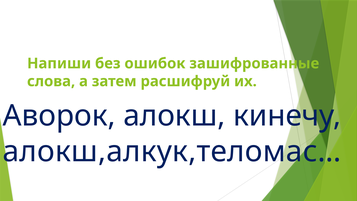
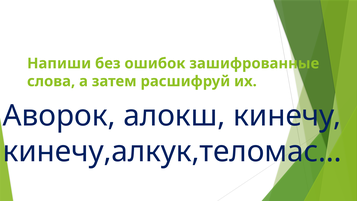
алокш,алкук,теломас…: алокш,алкук,теломас… -> кинечу,алкук,теломас… (172, 151)
